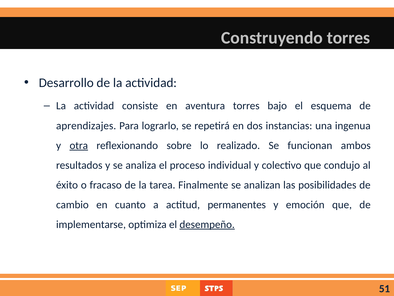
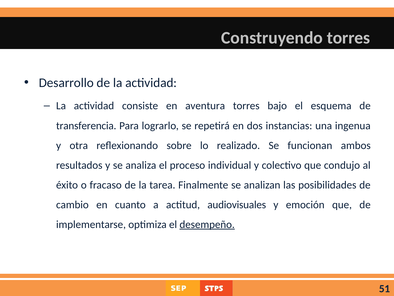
aprendizajes: aprendizajes -> transferencia (86, 125)
otra underline: present -> none (79, 145)
permanentes: permanentes -> audiovisuales (237, 204)
